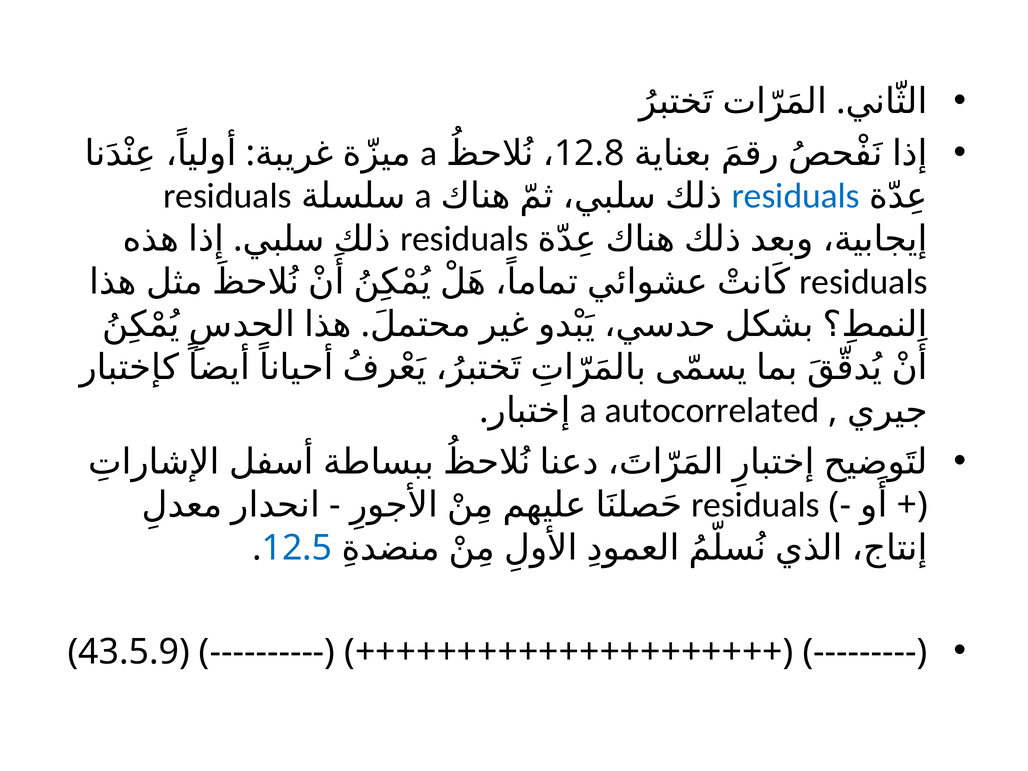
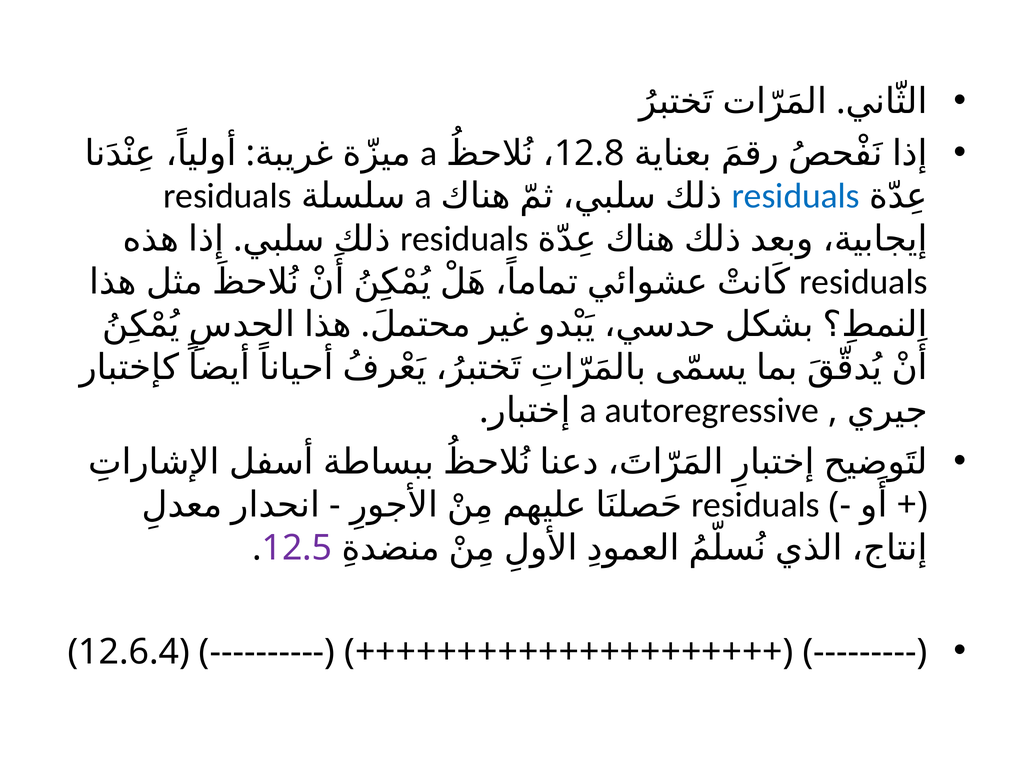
autocorrelated: autocorrelated -> autoregressive (712, 410)
12.5 colour: blue -> purple (297, 548)
43.5.9: 43.5.9 -> 12.6.4 (129, 652)
